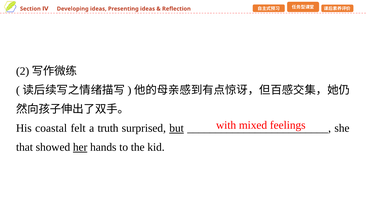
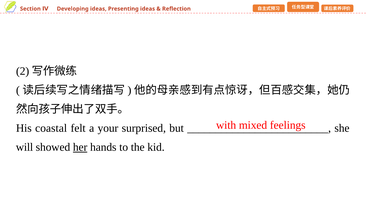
truth: truth -> your (108, 128)
but underline: present -> none (177, 128)
that: that -> will (25, 147)
